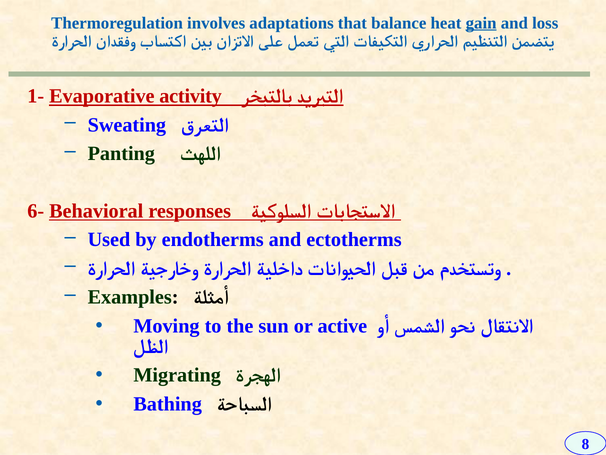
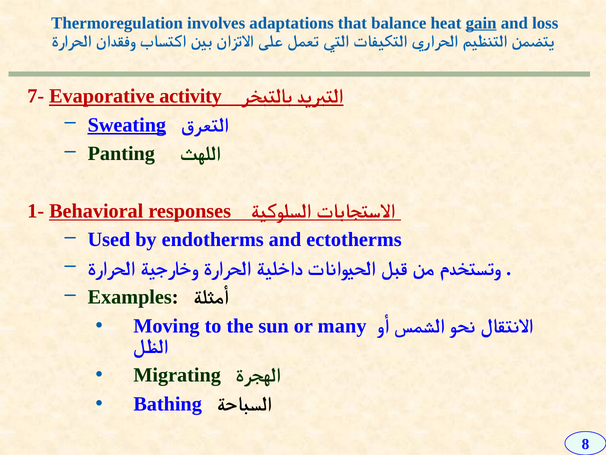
1-: 1- -> 7- (36, 96)
Sweating underline: none -> present (127, 125)
6-: 6- -> 1- (36, 211)
active: active -> many (342, 326)
